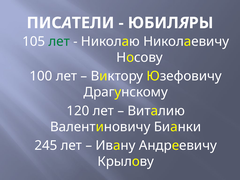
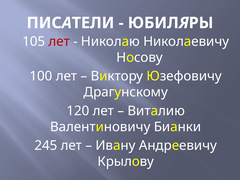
лет colour: green -> red (59, 42)
